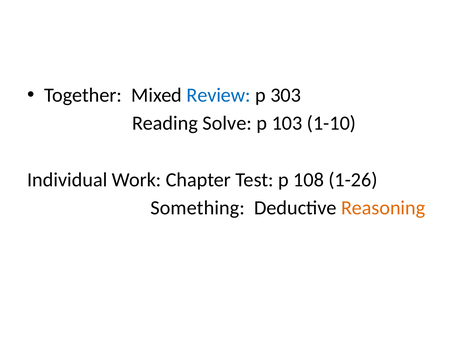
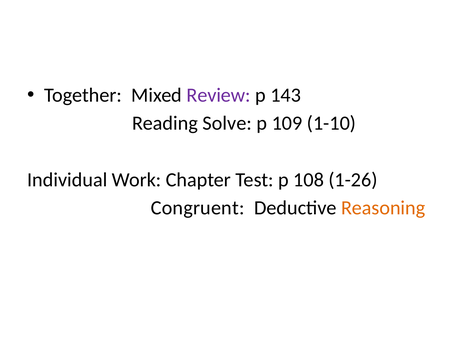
Review colour: blue -> purple (219, 95)
303: 303 -> 143 (286, 95)
103: 103 -> 109 (287, 123)
Something: Something -> Congruent (198, 208)
